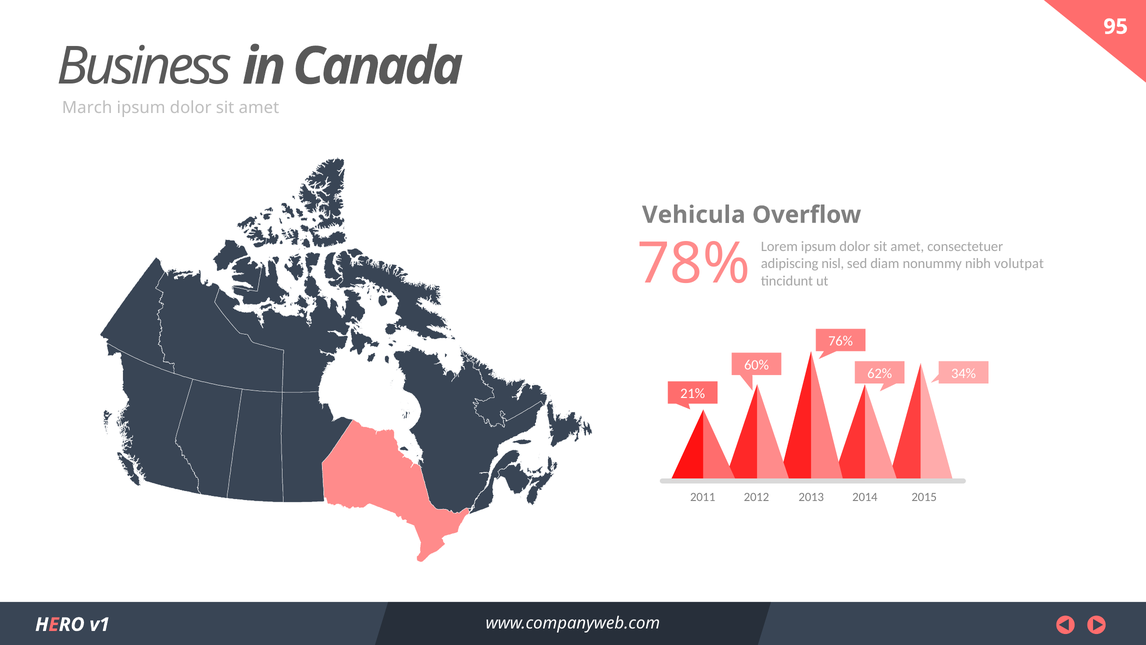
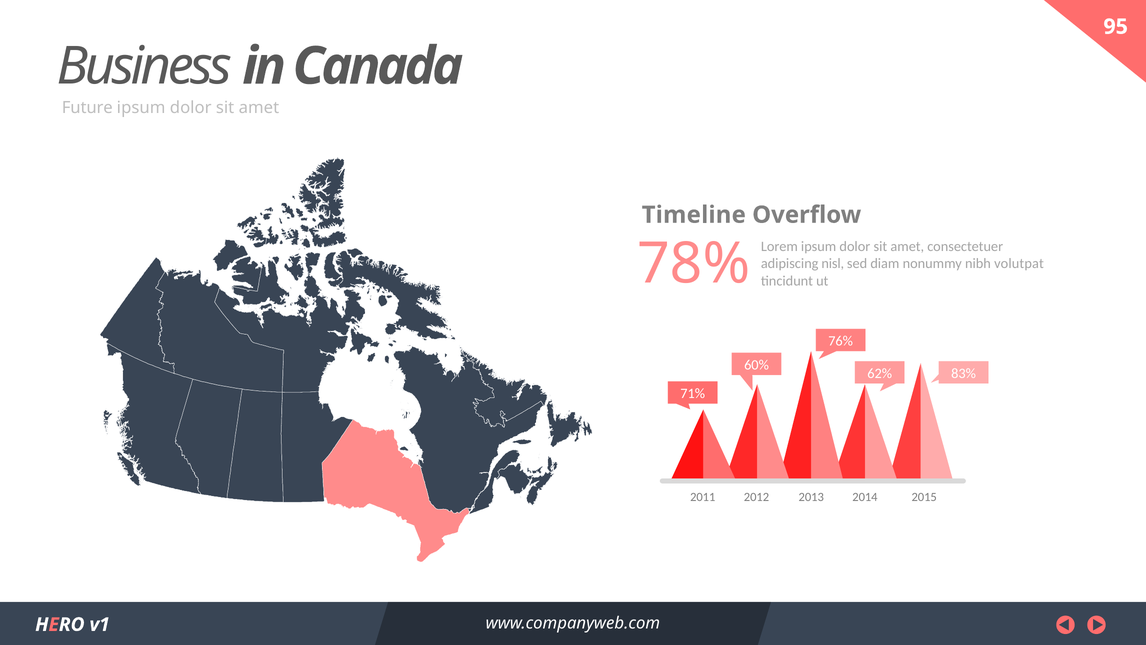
March: March -> Future (87, 108)
Vehicula: Vehicula -> Timeline (694, 215)
34%: 34% -> 83% (964, 373)
21%: 21% -> 71% (693, 393)
